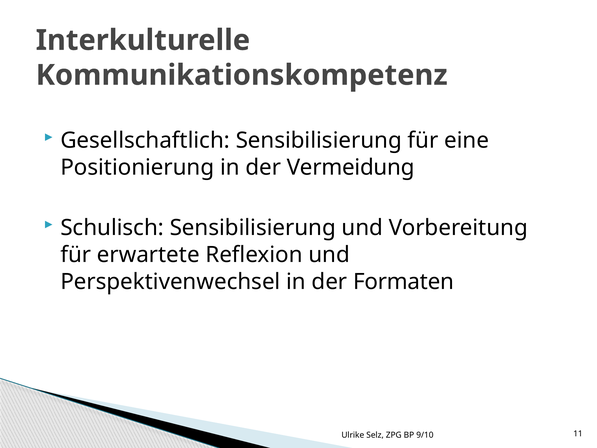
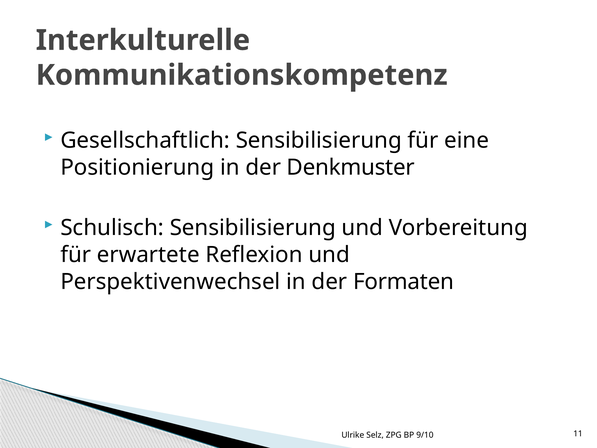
Vermeidung: Vermeidung -> Denkmuster (351, 167)
